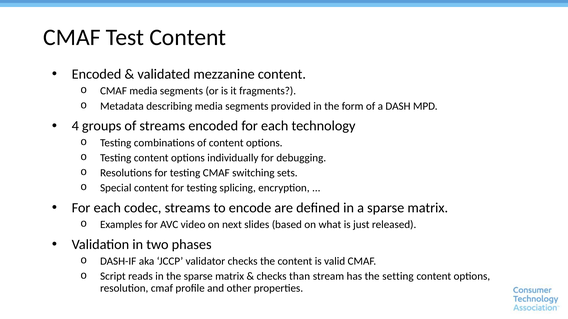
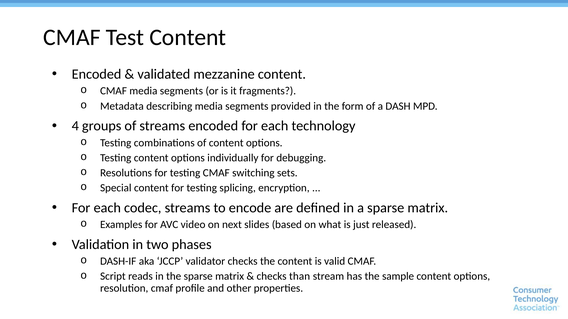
setting: setting -> sample (398, 277)
